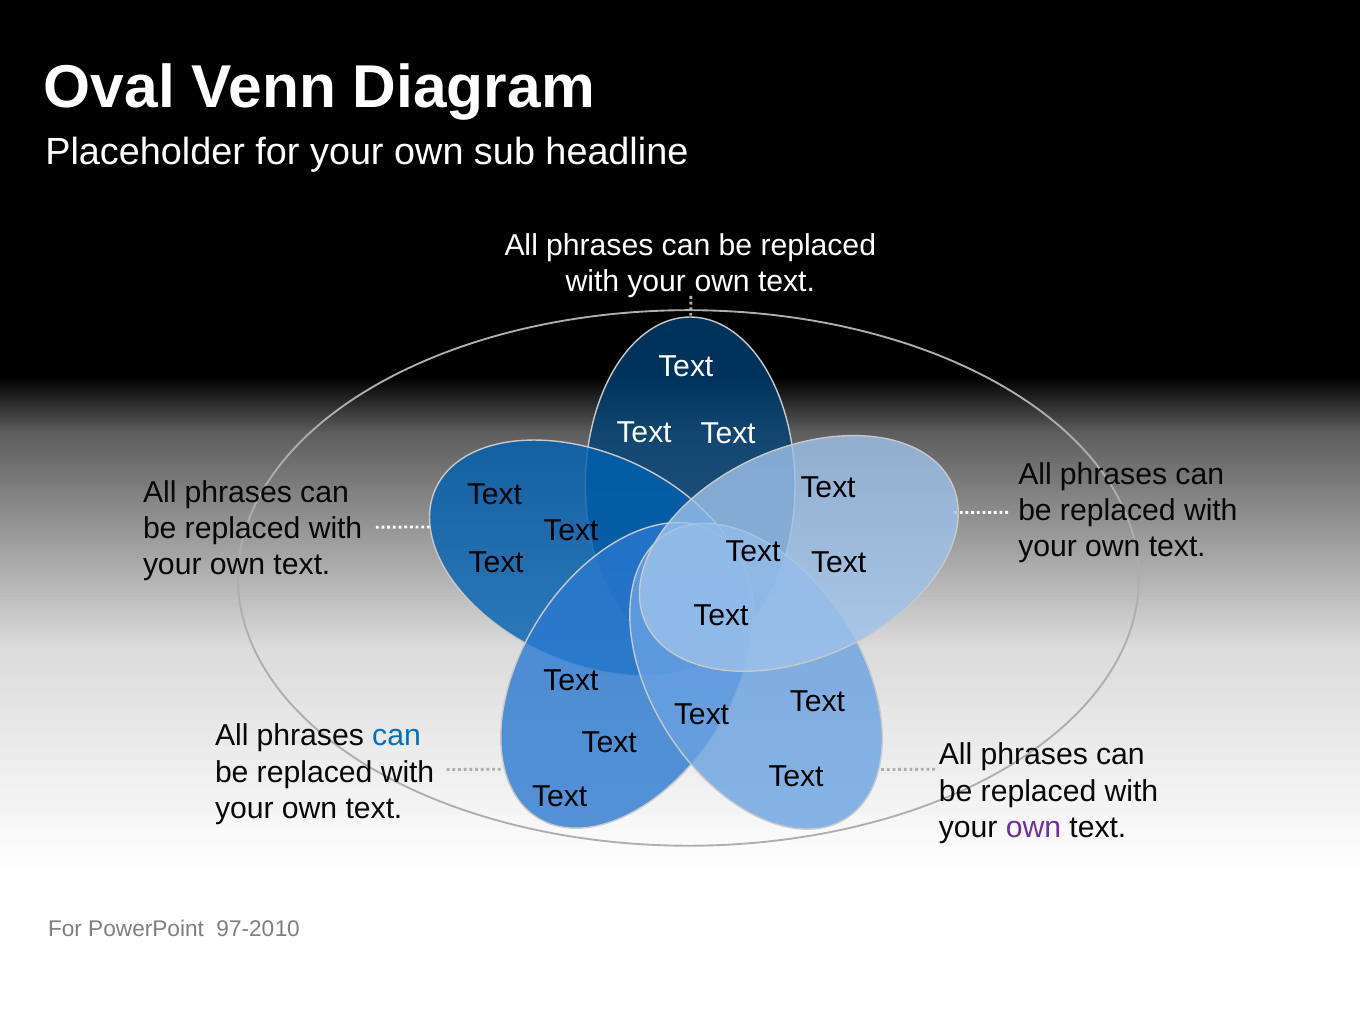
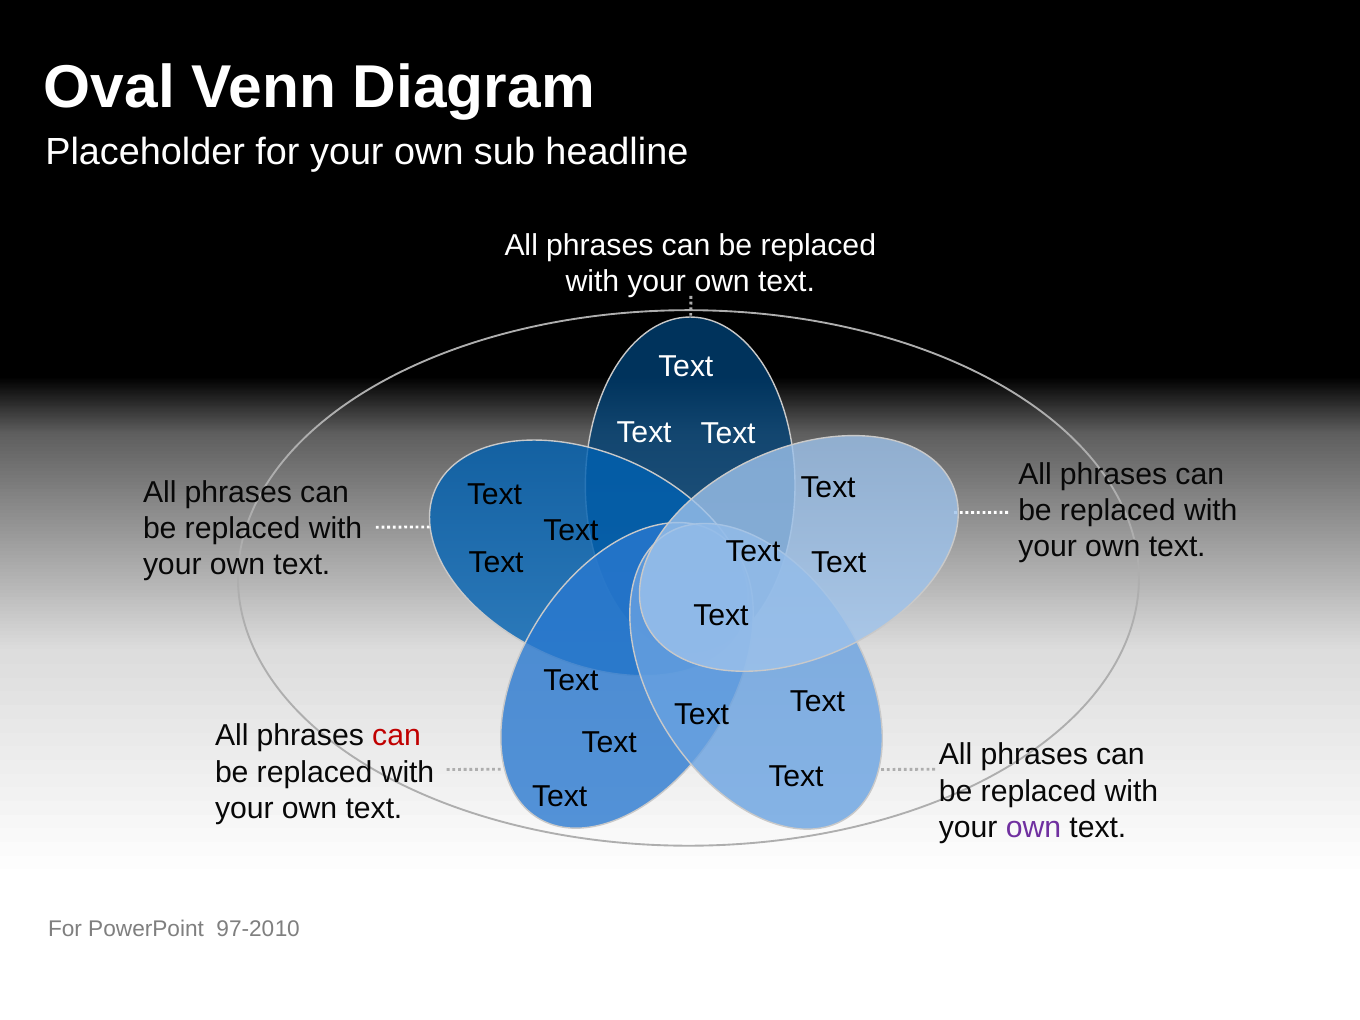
can colour: blue -> red (397, 736)
